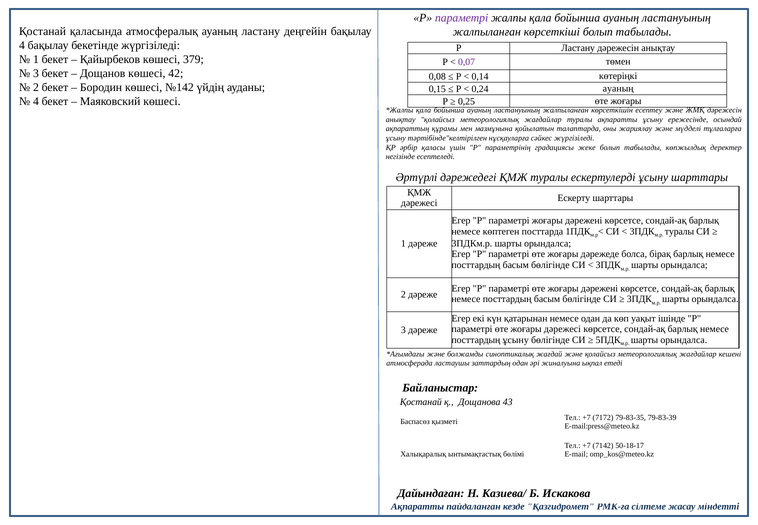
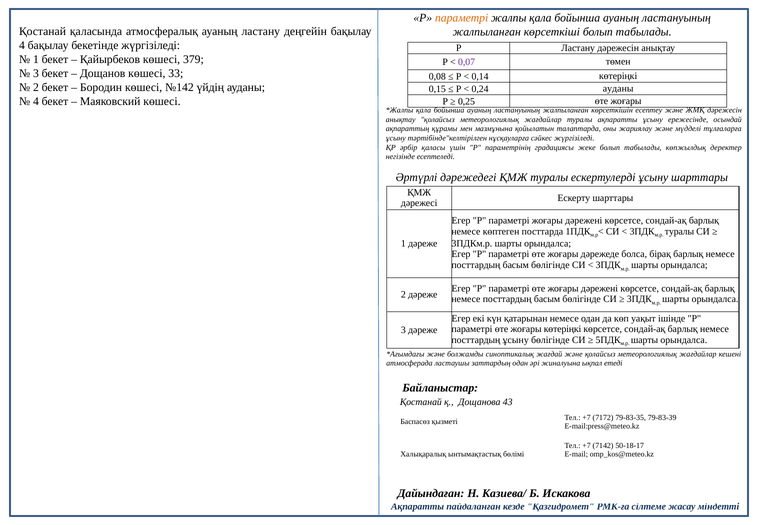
параметрі colour: purple -> orange (462, 18)
42: 42 -> 33 (176, 74)
0,24 ауаның: ауаның -> ауданы (618, 88)
жоғары дәрежесі: дәрежесі -> көтеріңкі (563, 329)
